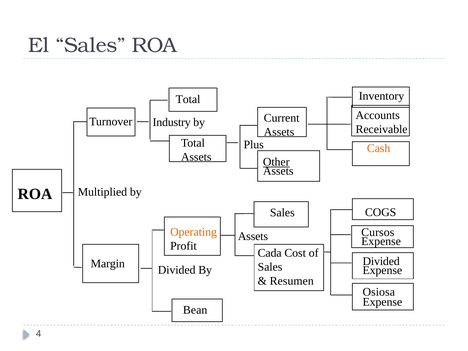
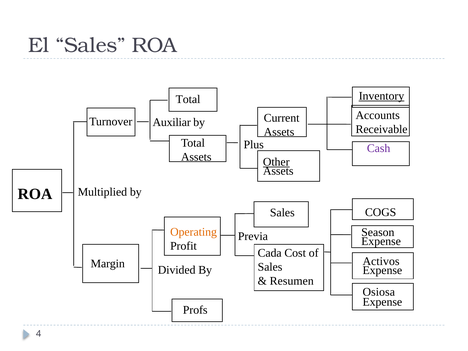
Inventory underline: none -> present (381, 96)
Industry: Industry -> Auxiliar (172, 122)
Cash colour: orange -> purple (379, 148)
Cursos: Cursos -> Season (378, 232)
Assets: Assets -> Previa (253, 236)
Divided: Divided -> Activos (381, 261)
Bean: Bean -> Profs (195, 310)
